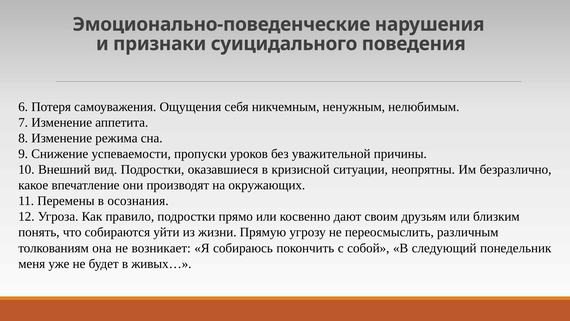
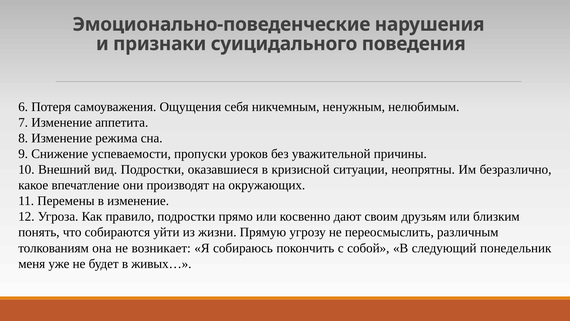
в осознания: осознания -> изменение (138, 201)
